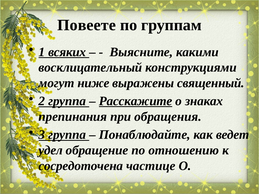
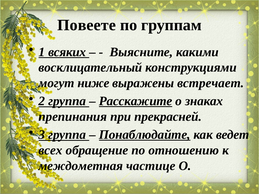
священный: священный -> встречает (211, 83)
обращения: обращения -> прекрасней (168, 117)
Понаблюдайте underline: none -> present (145, 135)
удел: удел -> всех (51, 150)
сосредоточена: сосредоточена -> междометная (81, 166)
